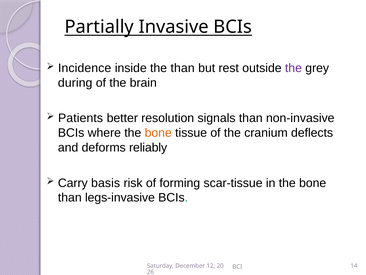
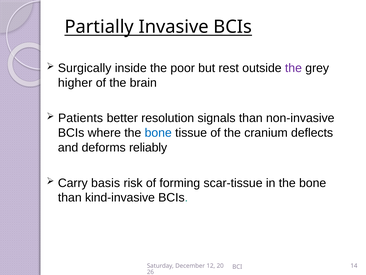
Incidence: Incidence -> Surgically (85, 68)
the than: than -> poor (183, 68)
during: during -> higher (75, 83)
bone colour: orange -> blue (158, 133)
legs-invasive: legs-invasive -> kind-invasive (120, 197)
